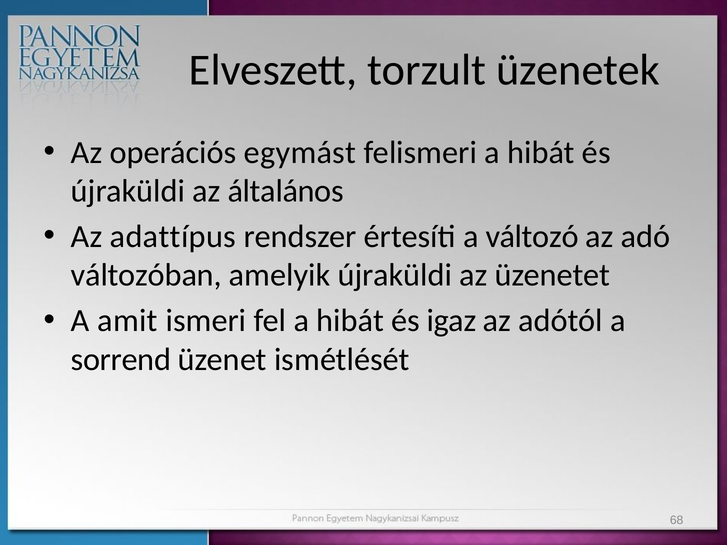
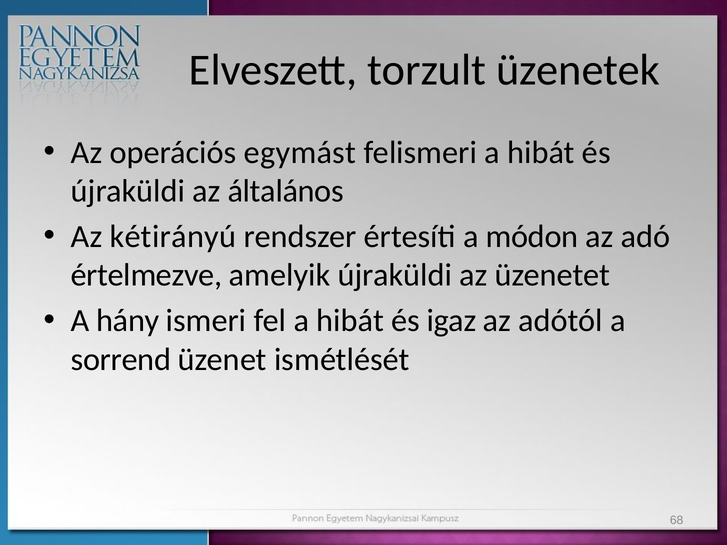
adattípus: adattípus -> kétirányú (173, 237)
változó: változó -> módon (532, 237)
változóban: változóban -> értelmezve (146, 275)
amit: amit -> hány (128, 321)
